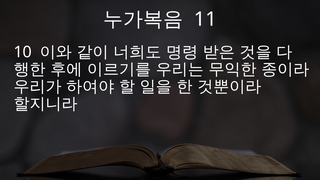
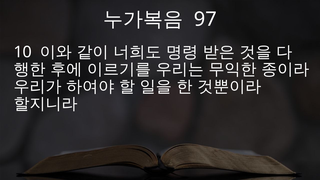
11: 11 -> 97 (205, 19)
